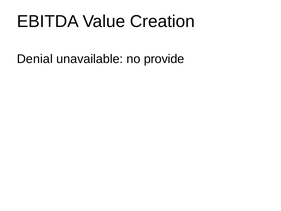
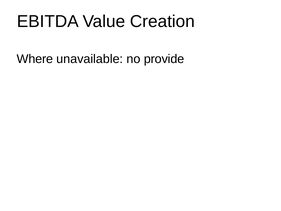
Denial: Denial -> Where (35, 59)
